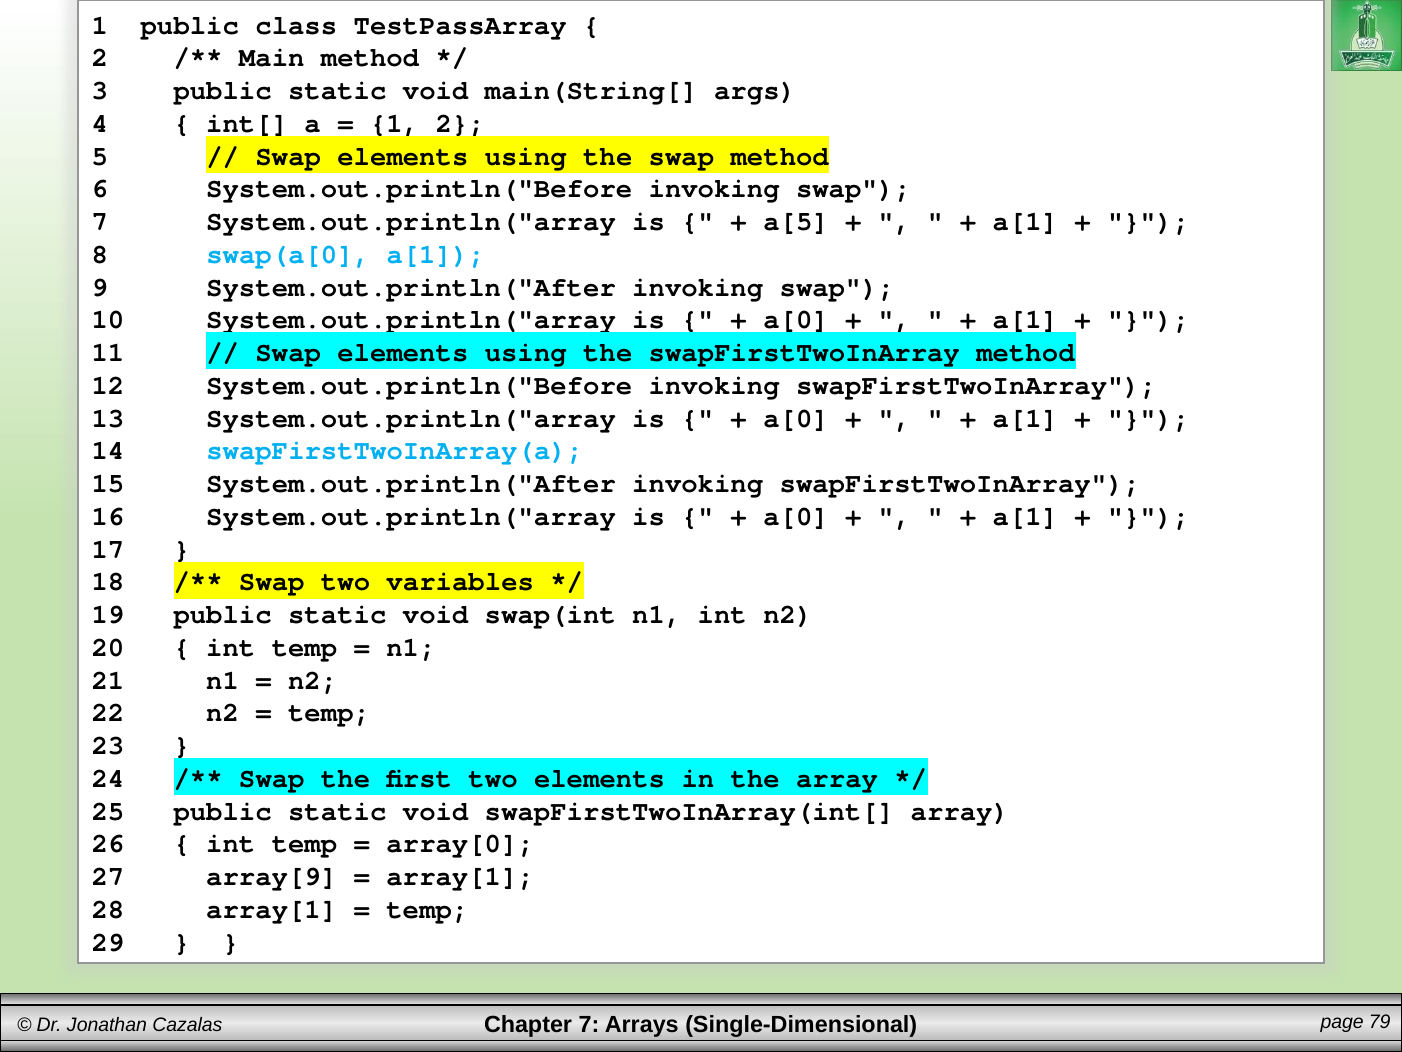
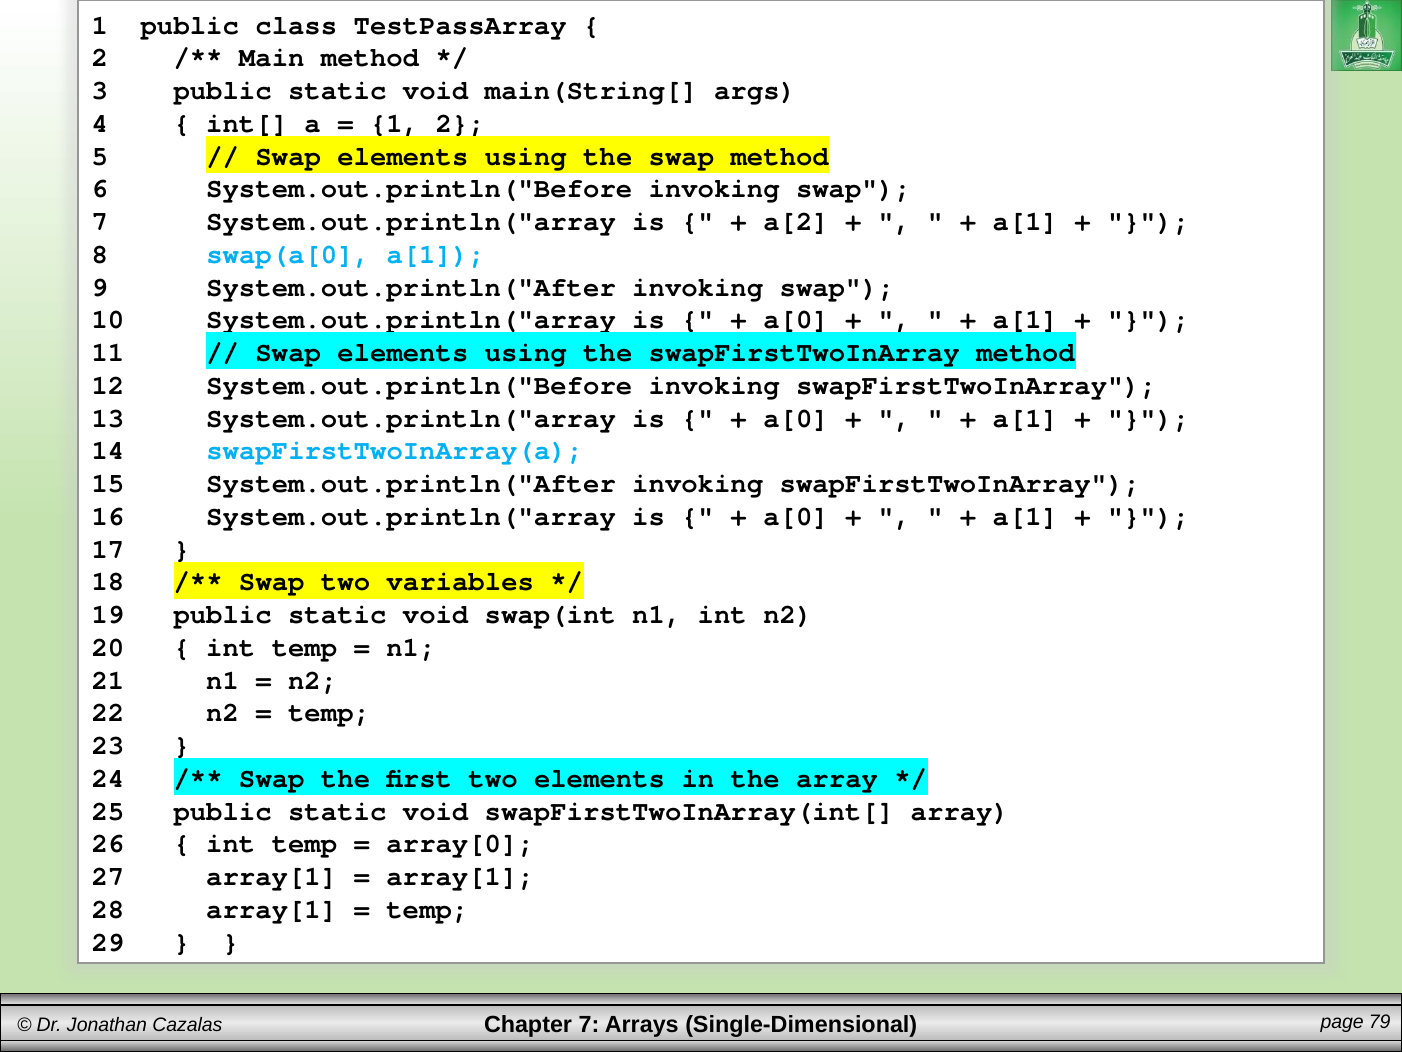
a[5: a[5 -> a[2 (796, 222)
27 array[9: array[9 -> array[1 (272, 876)
